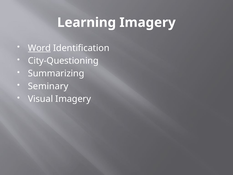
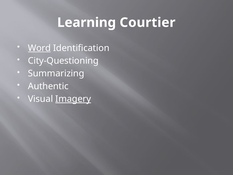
Learning Imagery: Imagery -> Courtier (148, 22)
Seminary: Seminary -> Authentic (48, 86)
Imagery underline: none -> present (73, 99)
